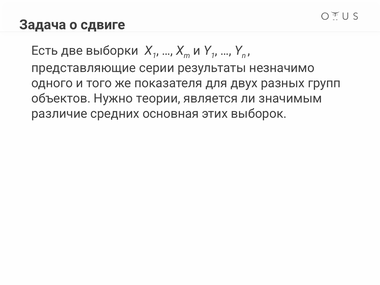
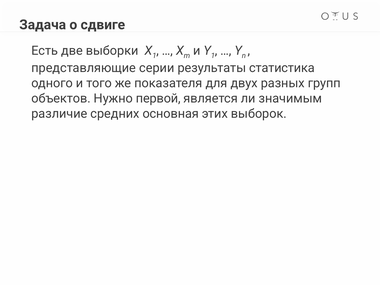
незначимо: незначимо -> статистика (282, 68)
теории: теории -> первой (158, 98)
